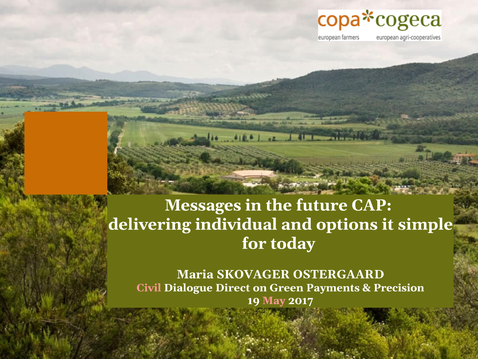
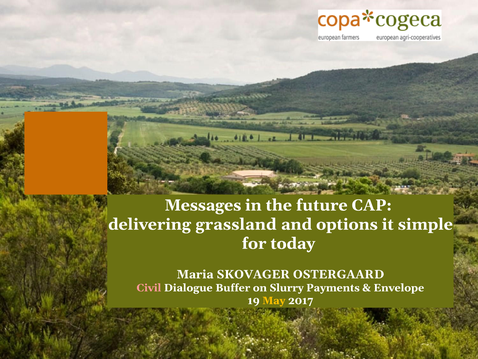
individual: individual -> grassland (236, 224)
Direct: Direct -> Buffer (233, 287)
Green: Green -> Slurry (287, 287)
Precision: Precision -> Envelope (399, 287)
May colour: pink -> yellow (274, 300)
